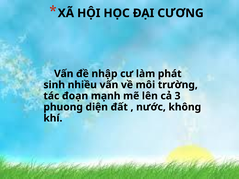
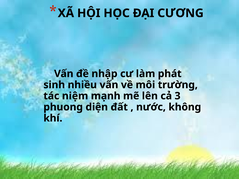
đoạn: đoạn -> niệm (75, 96)
